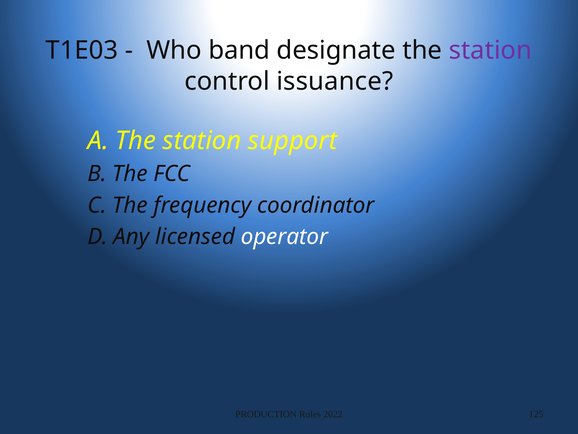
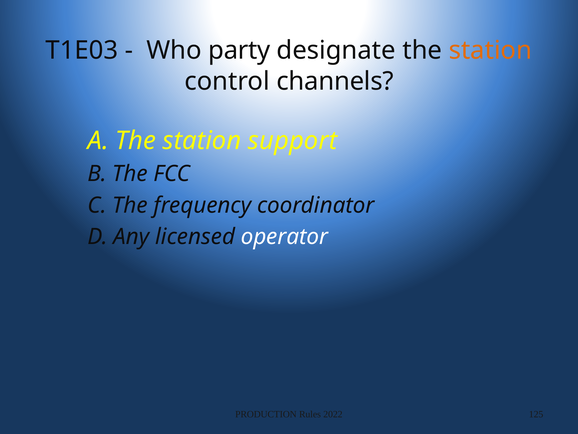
band: band -> party (239, 50)
station colour: purple -> orange (490, 50)
issuance: issuance -> channels (335, 81)
